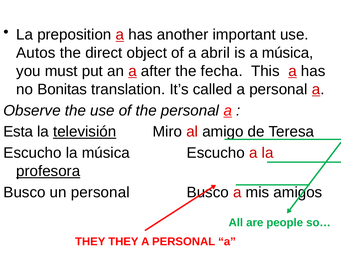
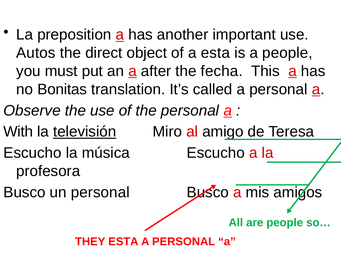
a abril: abril -> esta (215, 53)
a música: música -> people (287, 53)
Esta: Esta -> With (18, 132)
profesora underline: present -> none (48, 171)
THEY THEY: THEY -> ESTA (123, 241)
